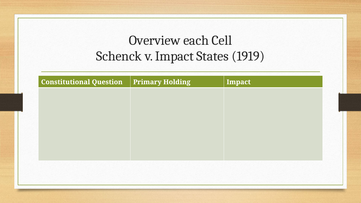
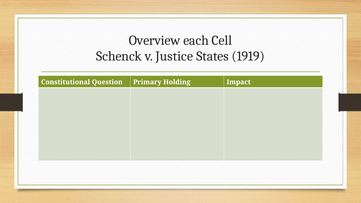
v Impact: Impact -> Justice (174, 56)
